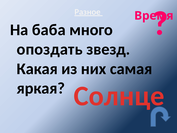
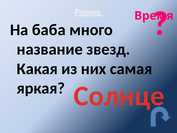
опоздать: опоздать -> название (50, 49)
